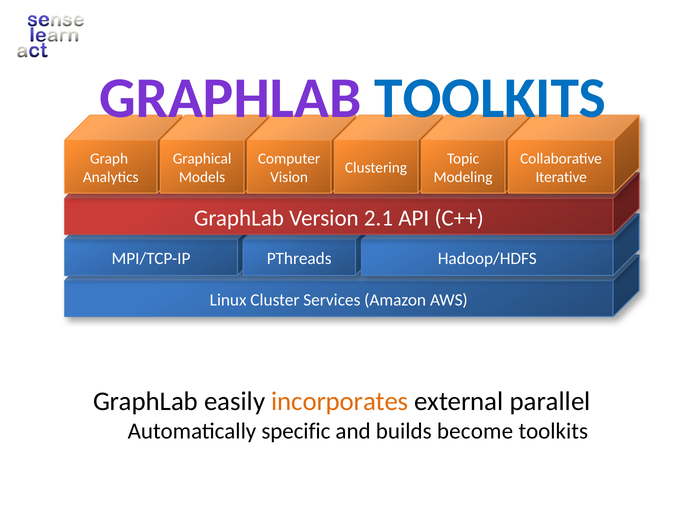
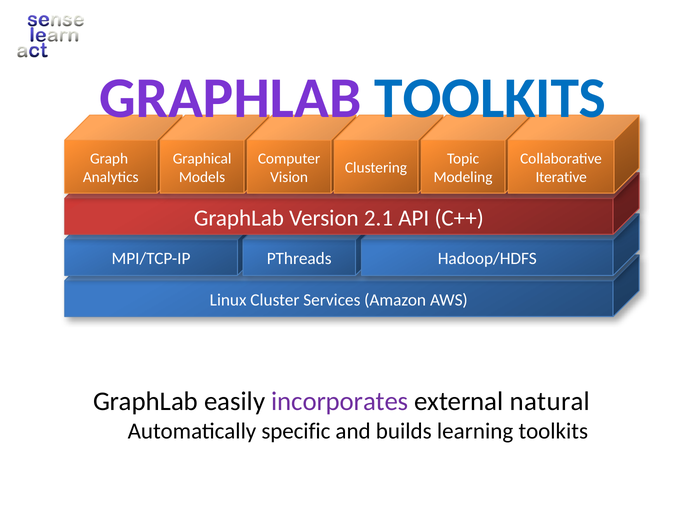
incorporates colour: orange -> purple (340, 401)
parallel: parallel -> natural (550, 401)
become: become -> learning (475, 431)
